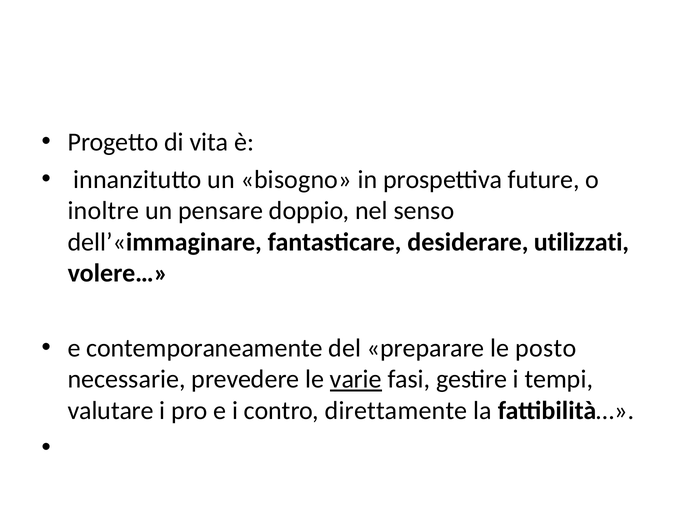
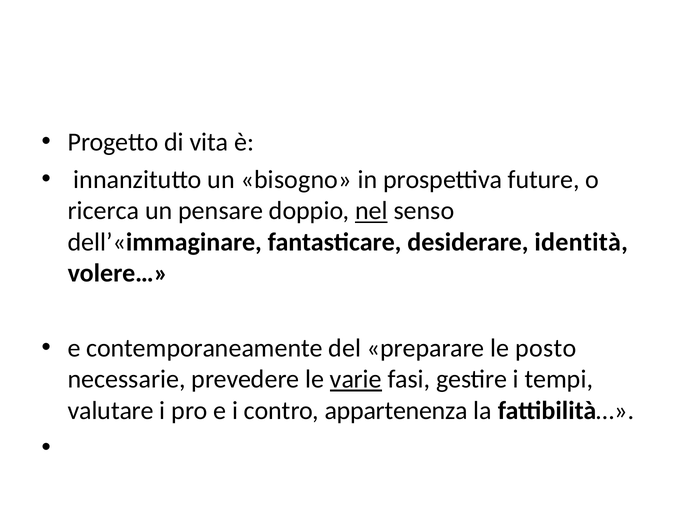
inoltre: inoltre -> ricerca (103, 211)
nel underline: none -> present (371, 211)
utilizzati: utilizzati -> identità (581, 242)
direttamente: direttamente -> appartenenza (396, 411)
